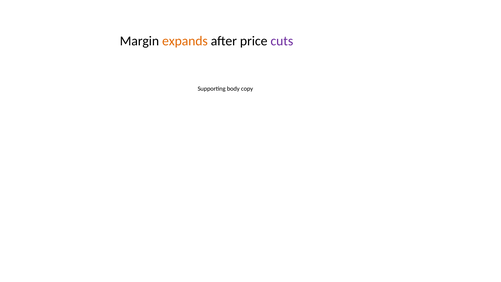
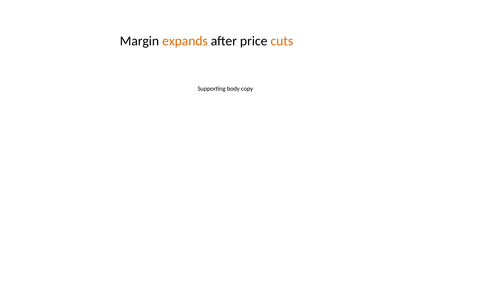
cuts colour: purple -> orange (282, 41)
